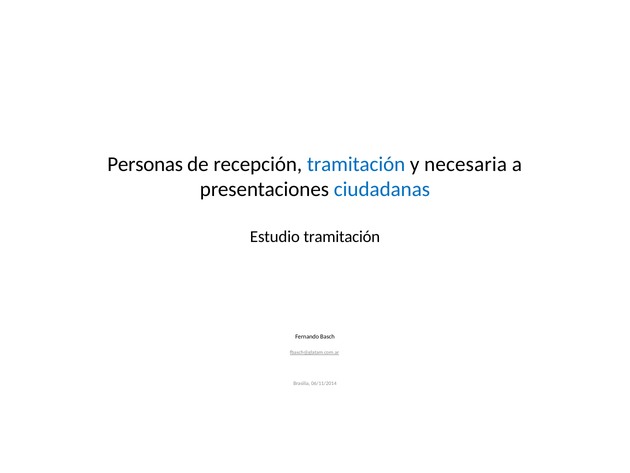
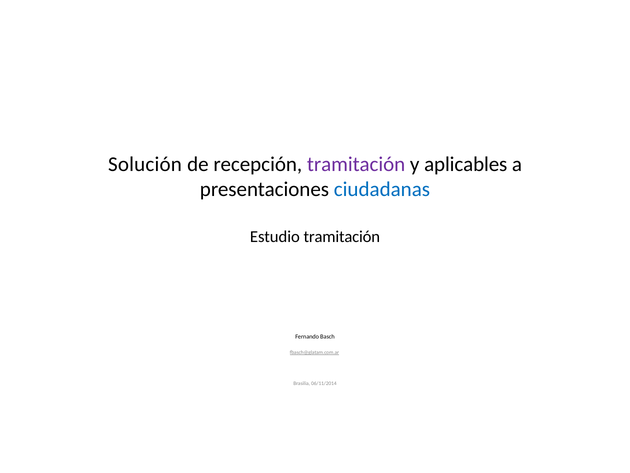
Personas: Personas -> Solución (145, 164)
tramitación colour: blue -> purple (356, 164)
necesaria: necesaria -> aplicables (466, 164)
